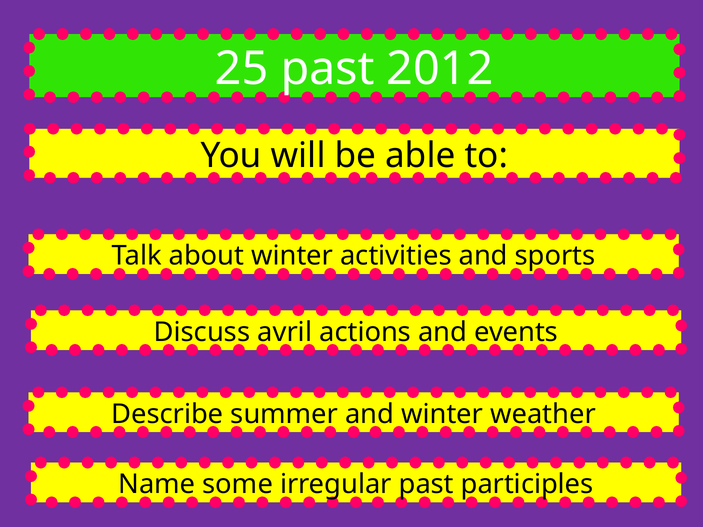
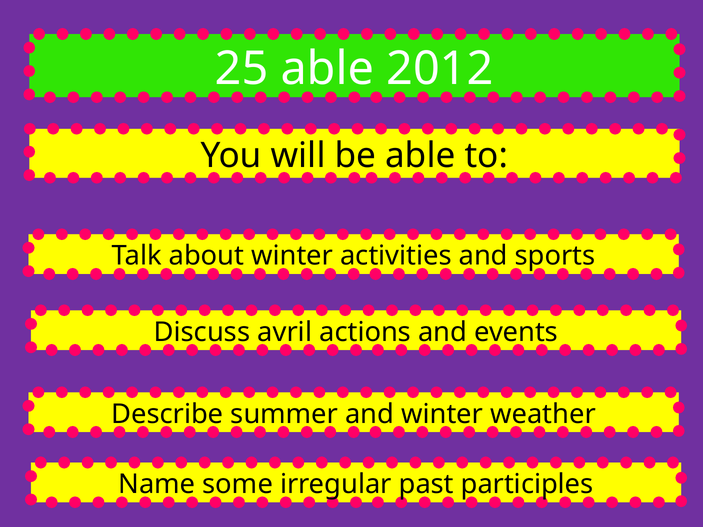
25 past: past -> able (327, 69)
